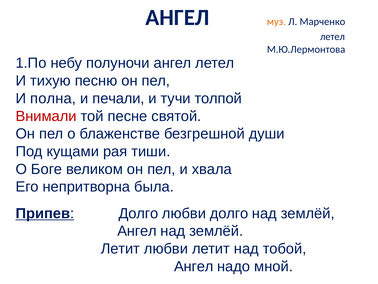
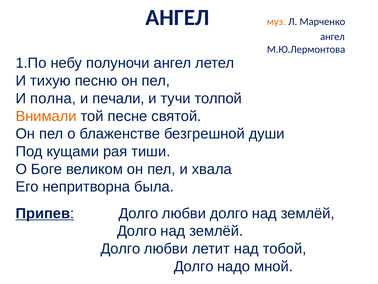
летел: летел -> ангел (332, 37)
Внимали colour: red -> orange (46, 116)
Ангел: Ангел -> Долго (137, 231)
Летит: Летит -> Долго (120, 248)
Ангел: Ангел -> Долго (194, 266)
